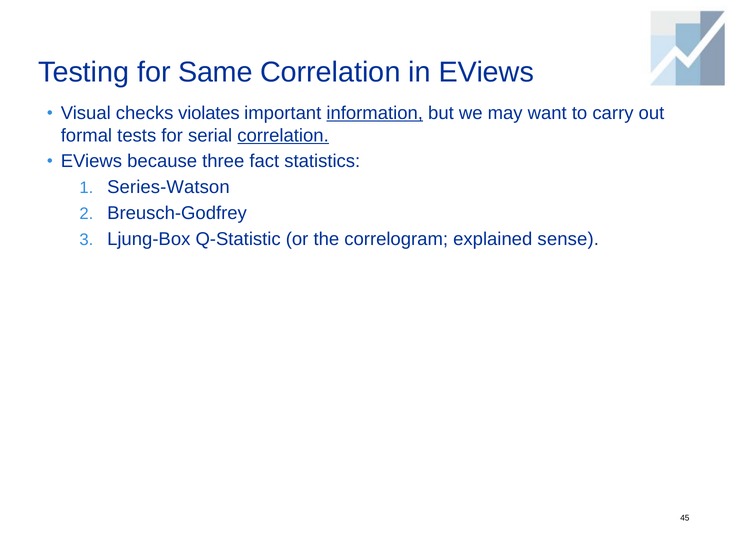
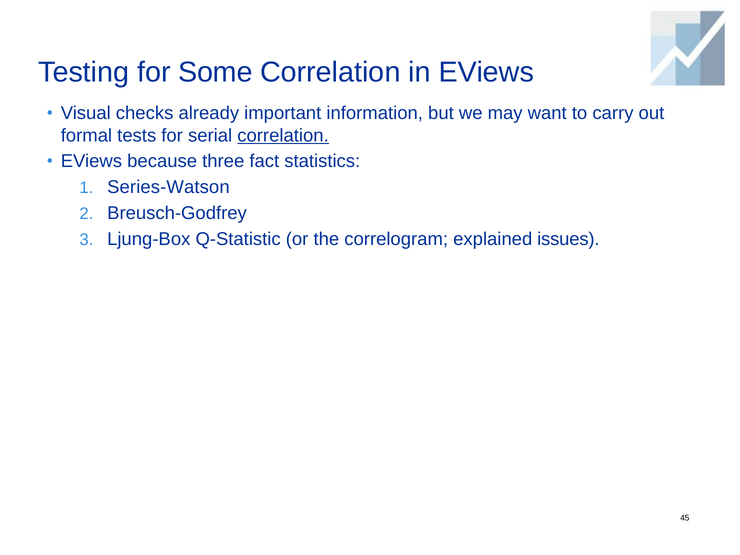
Same: Same -> Some (216, 72)
violates: violates -> already (209, 113)
information underline: present -> none (375, 113)
sense: sense -> issues (568, 239)
